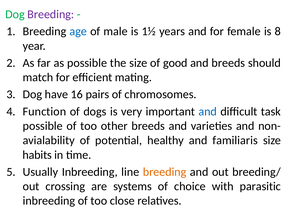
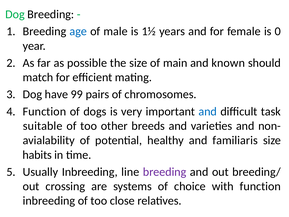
Breeding colour: purple -> black (51, 14)
8: 8 -> 0 (278, 31)
good: good -> main (175, 63)
and breeds: breeds -> known (228, 63)
16: 16 -> 99 (77, 94)
possible: possible -> suitable (43, 126)
breeding colour: orange -> purple (165, 172)
with parasitic: parasitic -> function (260, 186)
